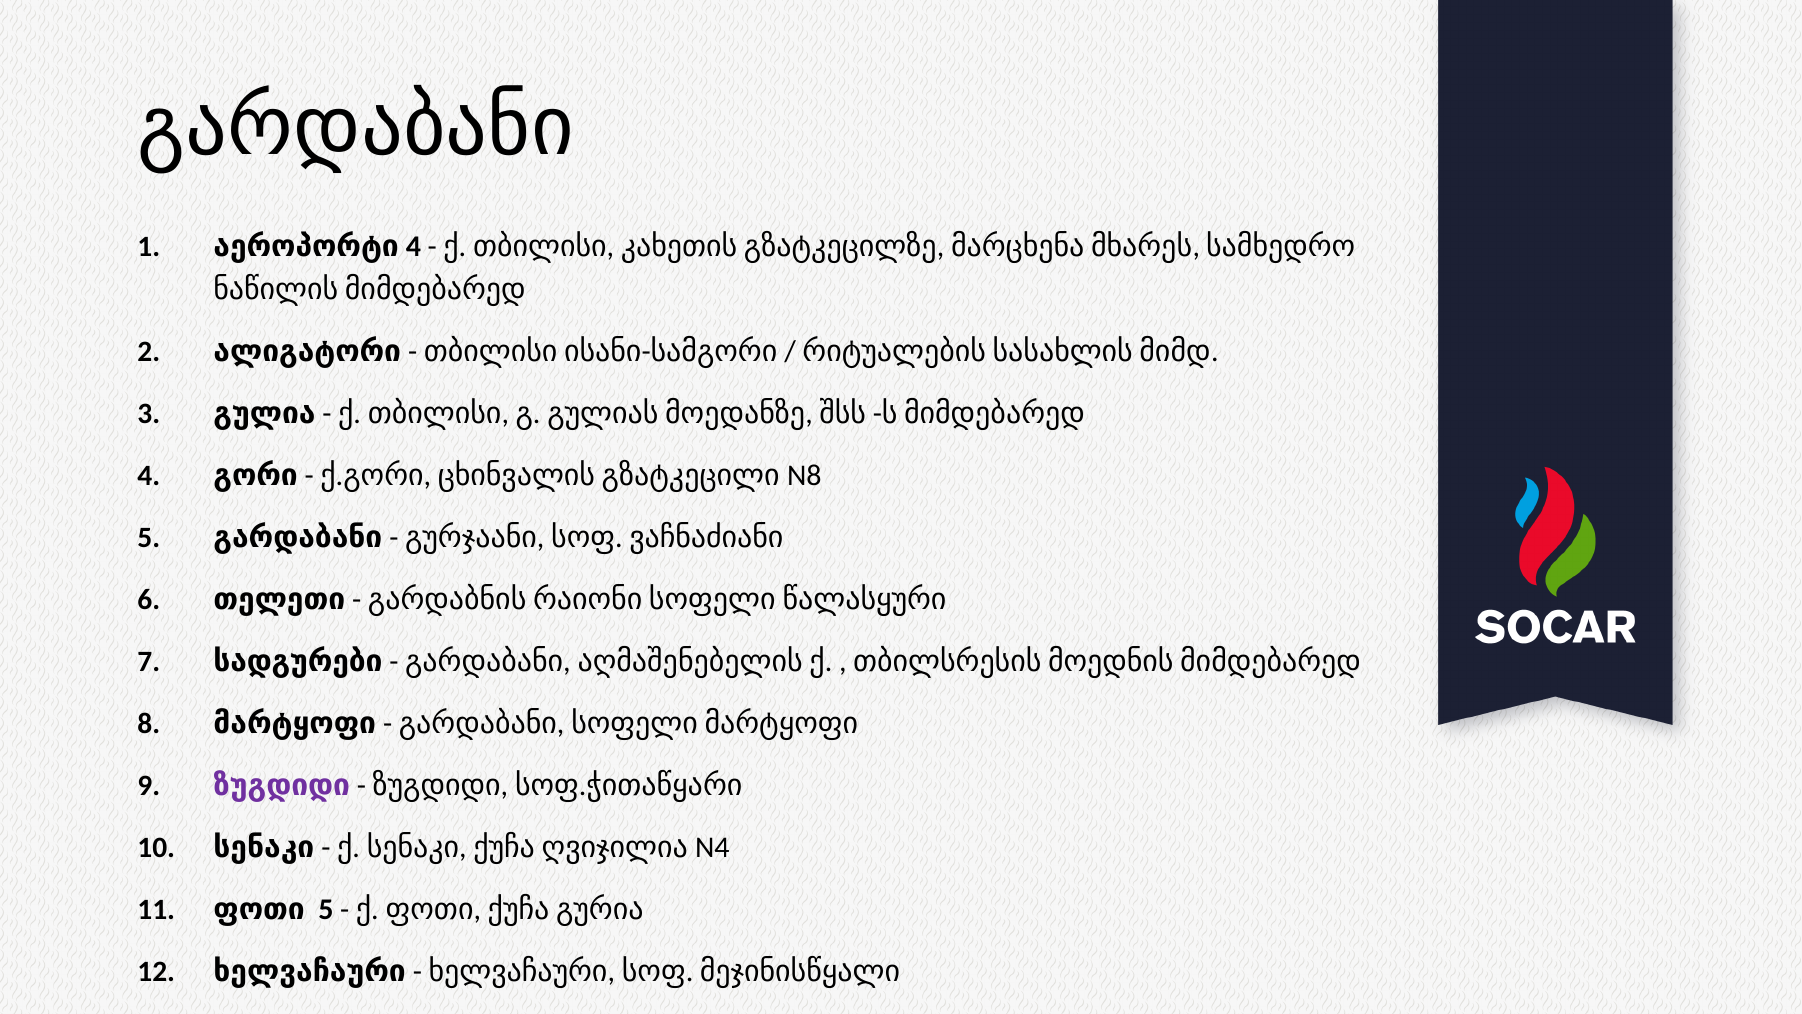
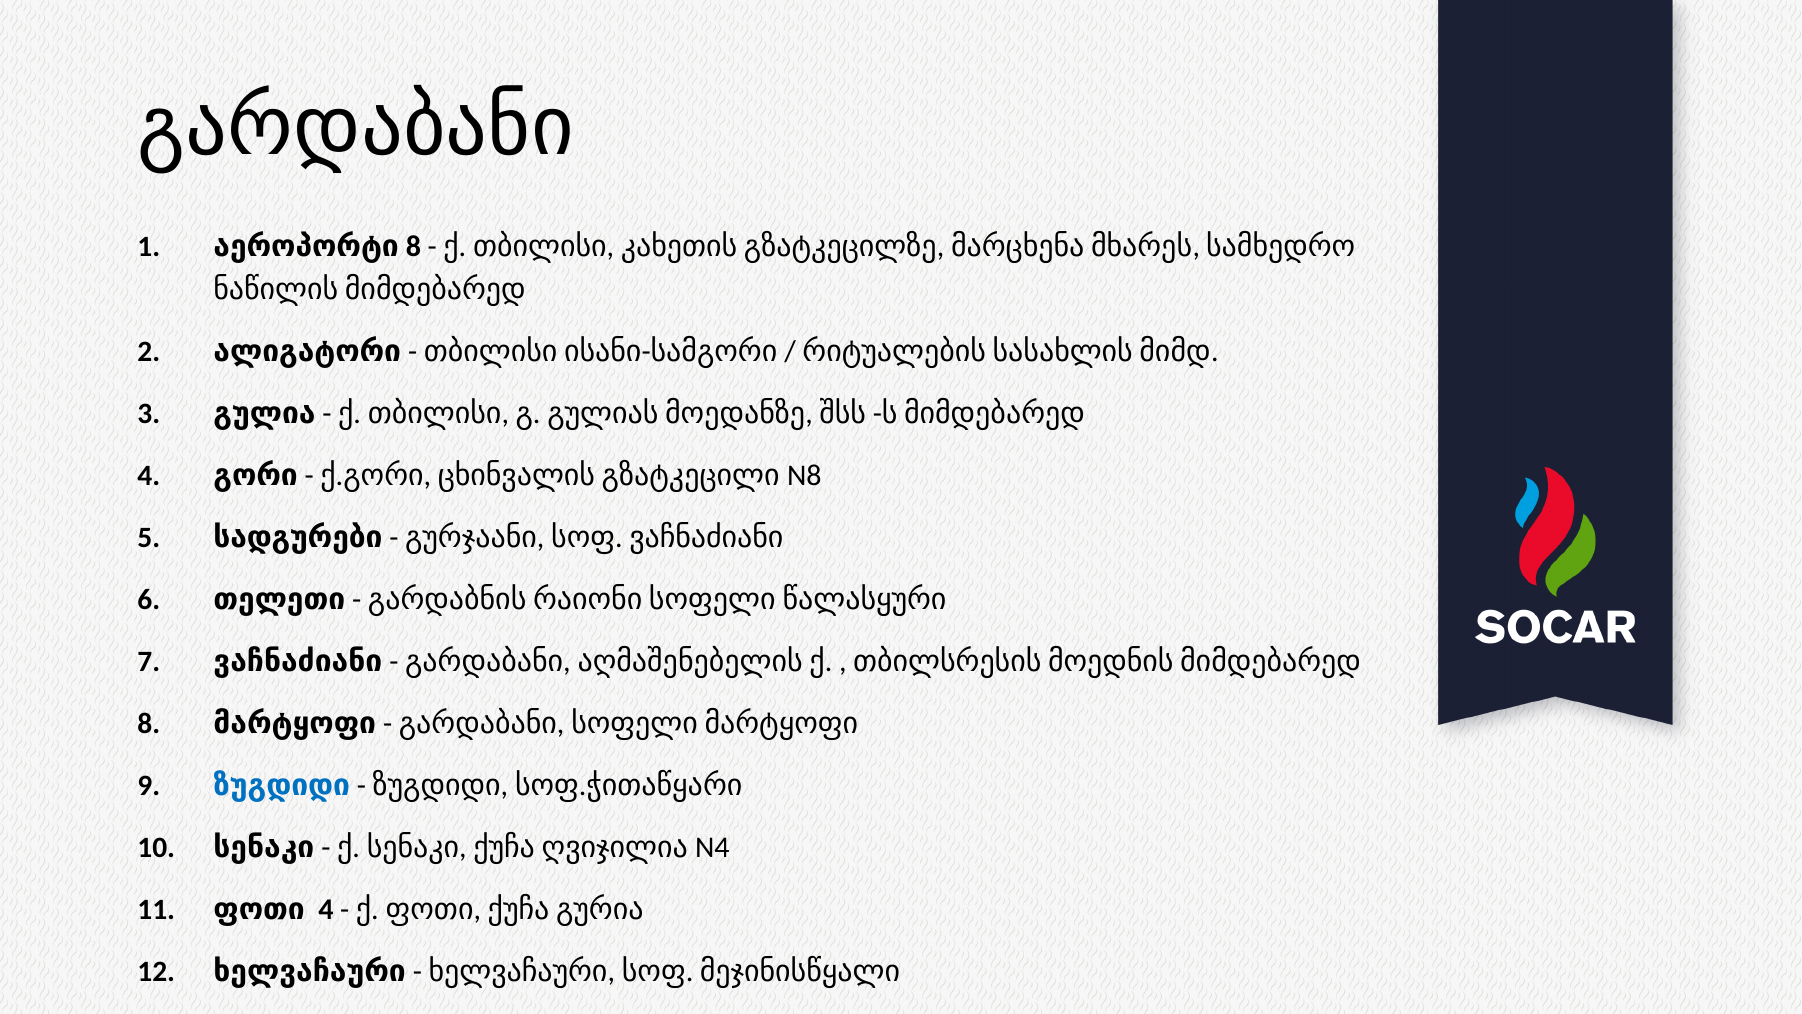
1 4: 4 -> 8 (413, 246)
გარდაბანი: გარდაბანი -> სადგურები (298, 537)
სადგურები: სადგურები -> ვაჩნაძიანი (298, 661)
ზუგდიდი colour: purple -> blue (282, 785)
5: 5 -> 4 (326, 909)
